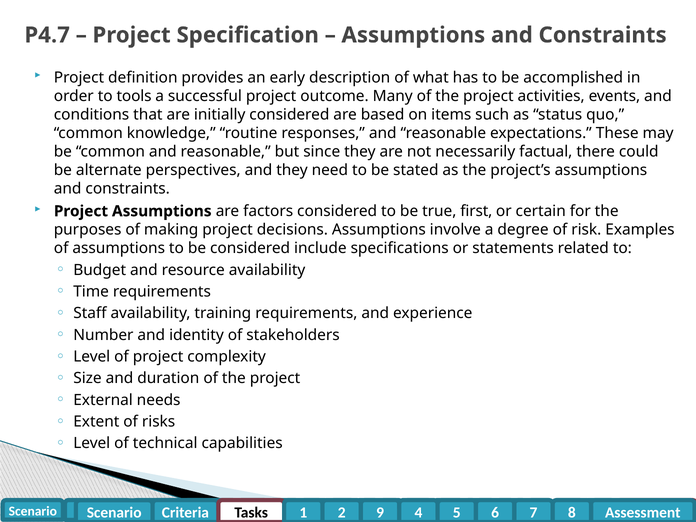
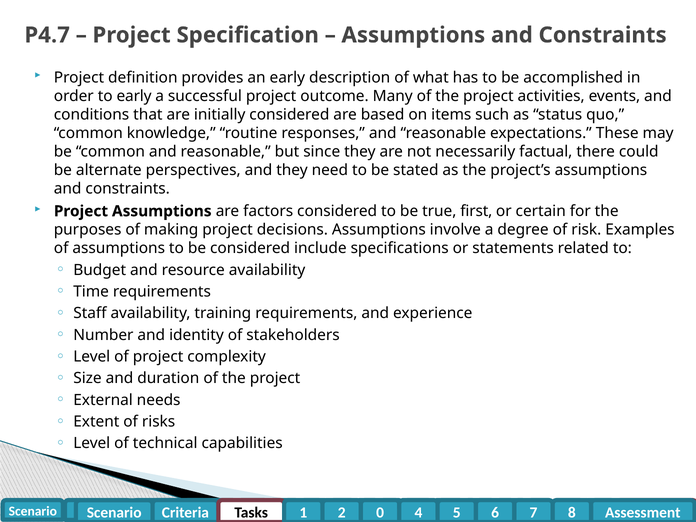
to tools: tools -> early (134, 96)
9: 9 -> 0 (380, 513)
